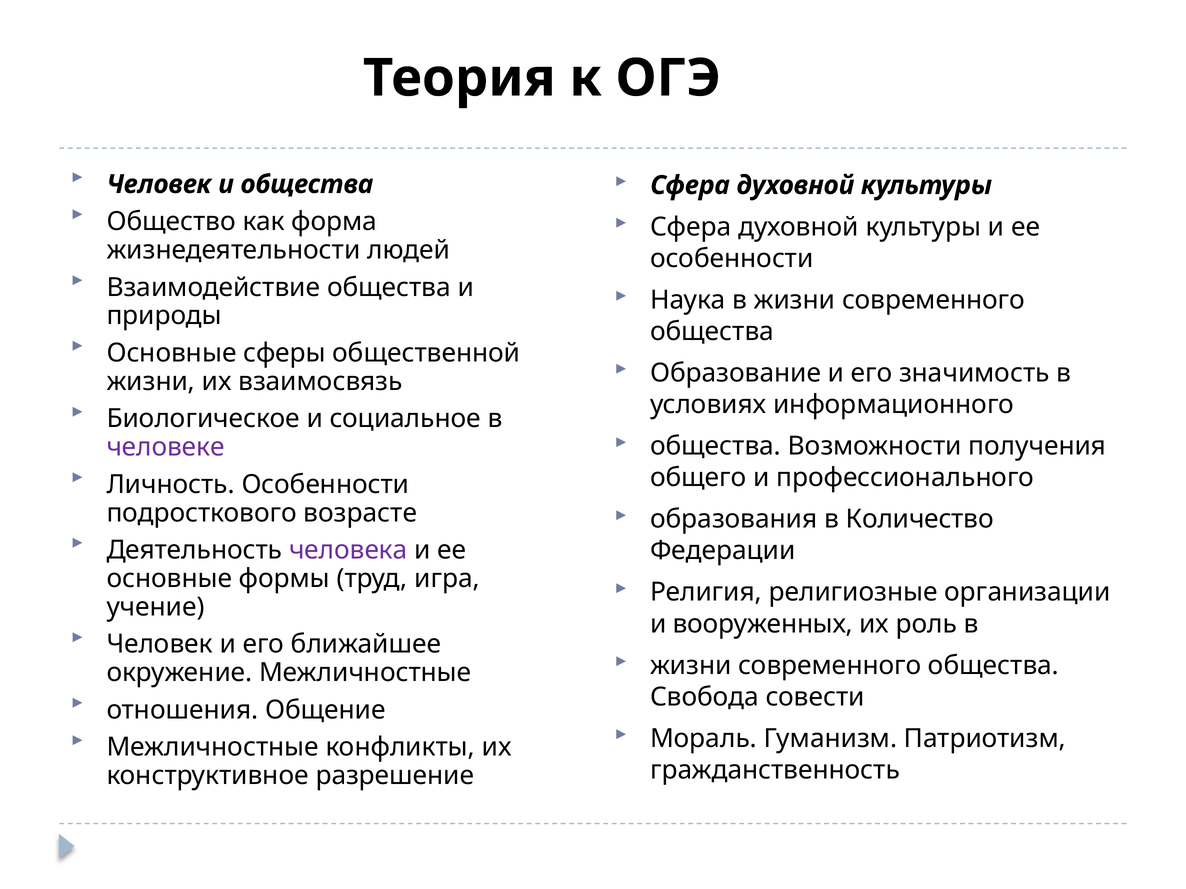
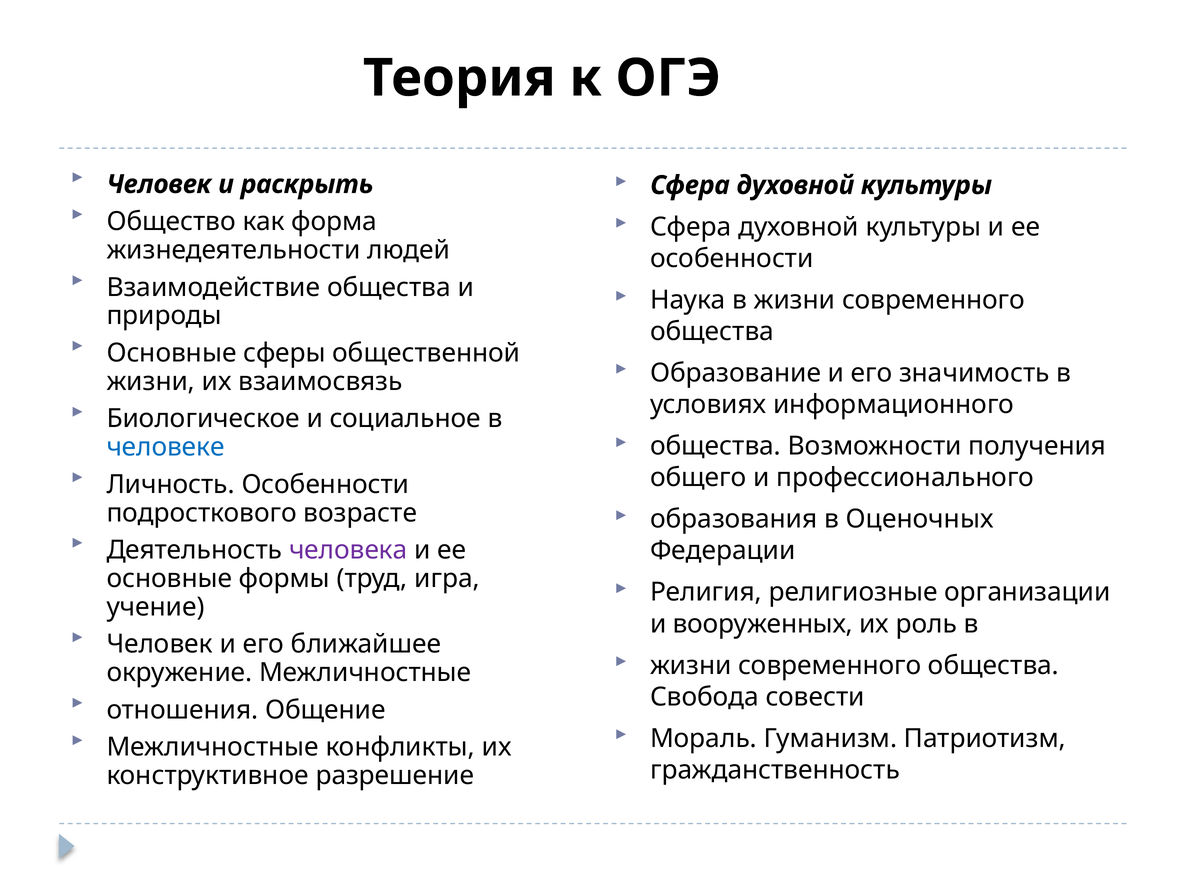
и общества: общества -> раскрыть (307, 184)
человеке colour: purple -> blue (166, 447)
Количество: Количество -> Оценочных (920, 519)
